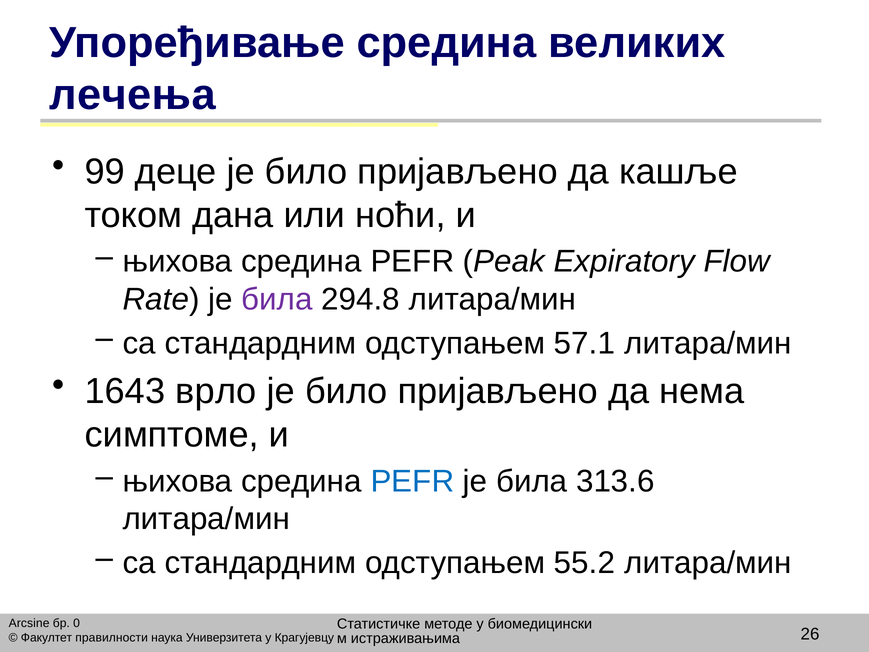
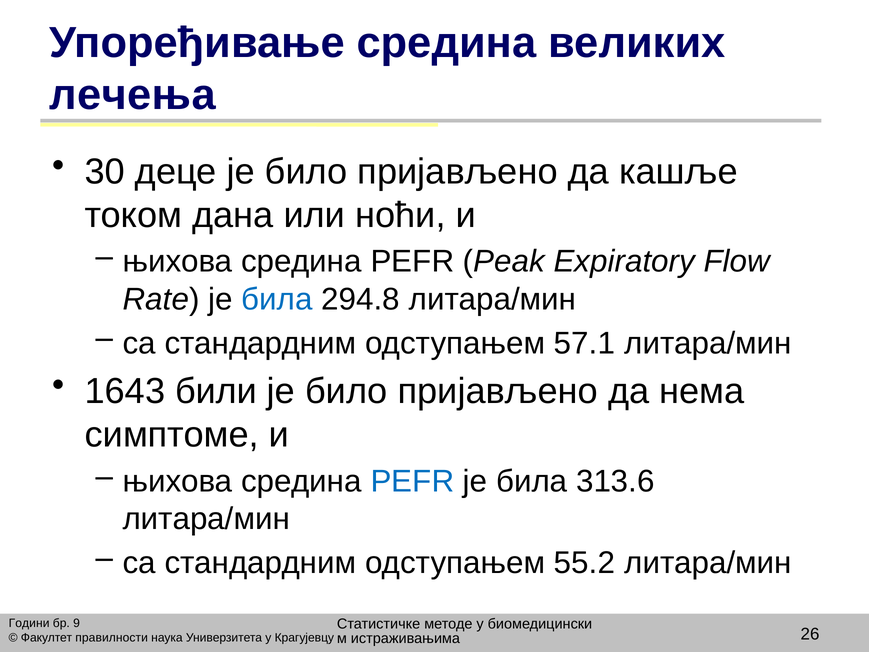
99: 99 -> 30 (105, 172)
била colour: purple -> blue (277, 299)
врло: врло -> били (216, 391)
Arcsine: Arcsine -> Години (29, 623)
0: 0 -> 9 (77, 623)
